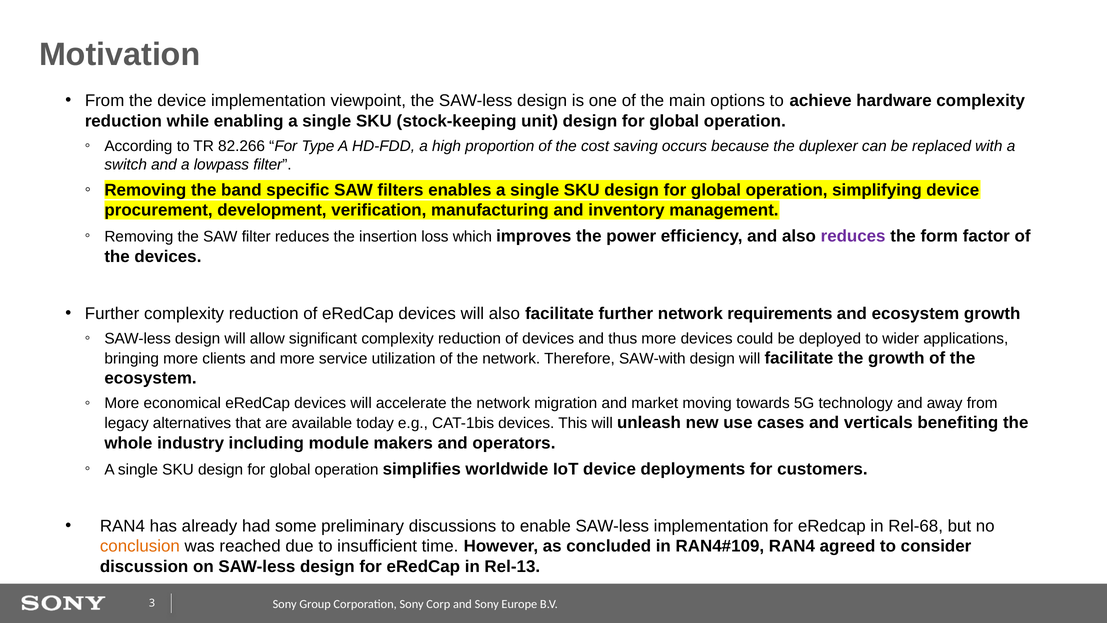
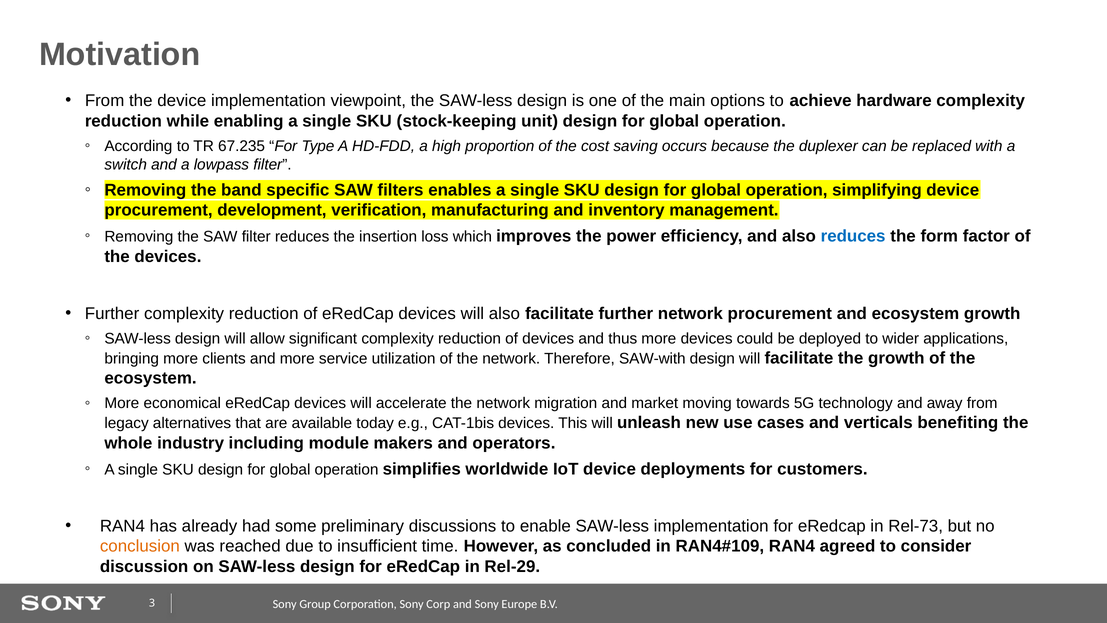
82.266: 82.266 -> 67.235 (242, 146)
reduces colour: purple -> blue (853, 236)
network requirements: requirements -> procurement (780, 313)
Rel-68: Rel-68 -> Rel-73 (916, 526)
Rel-13: Rel-13 -> Rel-29 (512, 566)
